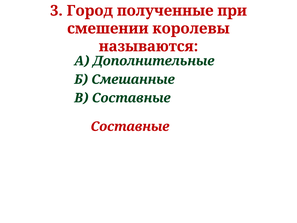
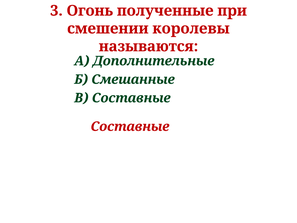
Город: Город -> Огонь (90, 11)
